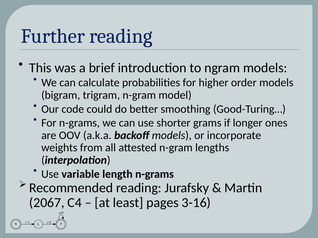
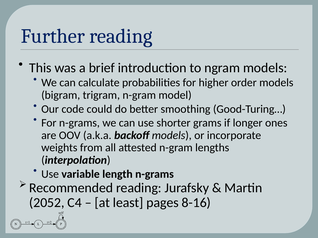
2067: 2067 -> 2052 (47, 203)
3-16: 3-16 -> 8-16 (196, 203)
